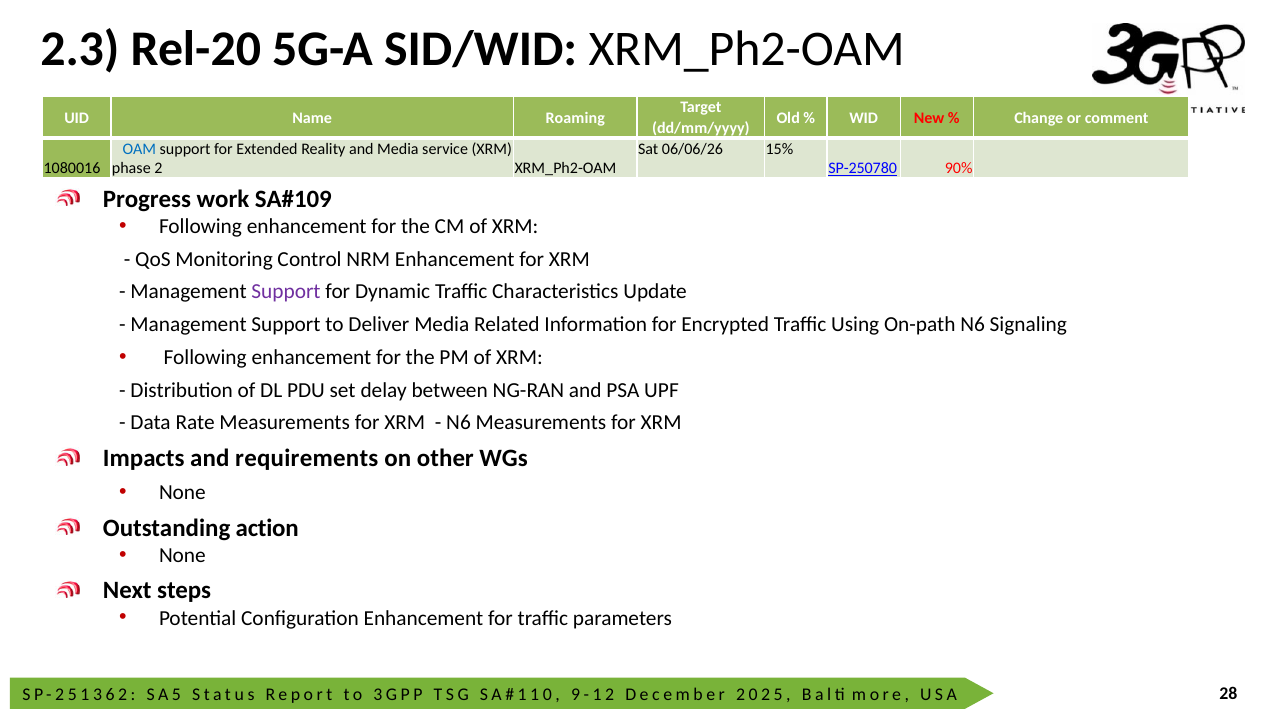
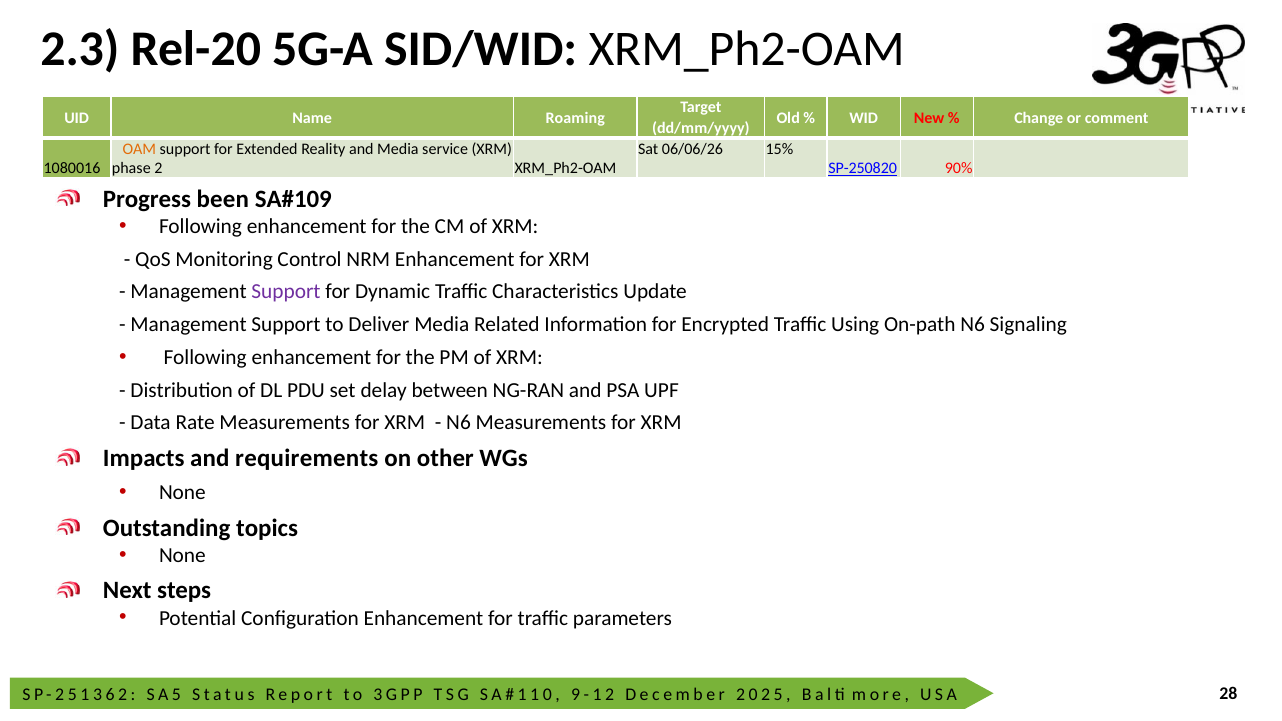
OAM colour: blue -> orange (139, 149)
SP-250780: SP-250780 -> SP-250820 (863, 168)
work: work -> been (223, 199)
action: action -> topics (267, 528)
